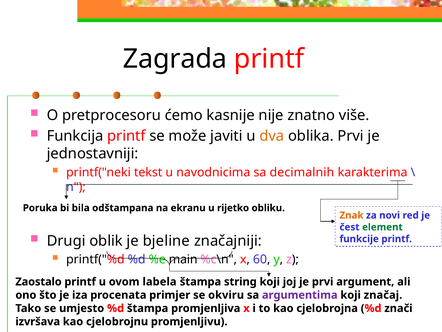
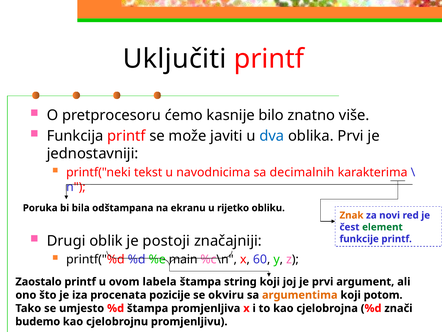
Zagrada: Zagrada -> Uključiti (175, 59)
nije: nije -> bilo (271, 115)
dva colour: orange -> blue (272, 136)
bjeline: bjeline -> postoji (166, 240)
primjer: primjer -> pozicije (170, 295)
argumentima colour: purple -> orange (300, 295)
značaj: značaj -> potom (383, 295)
izvršava: izvršava -> budemo (38, 321)
